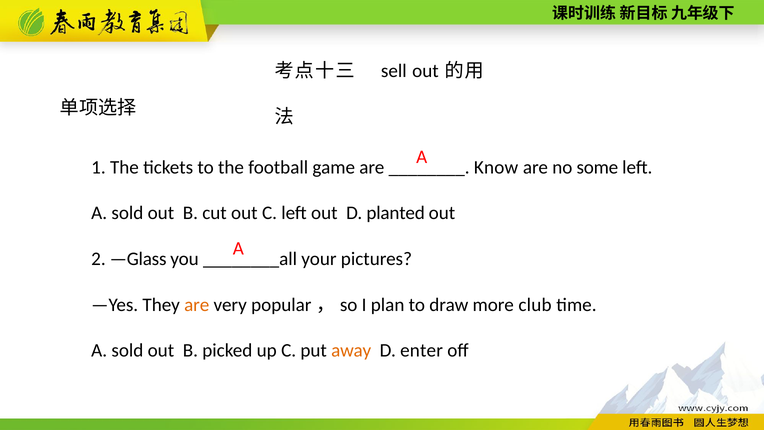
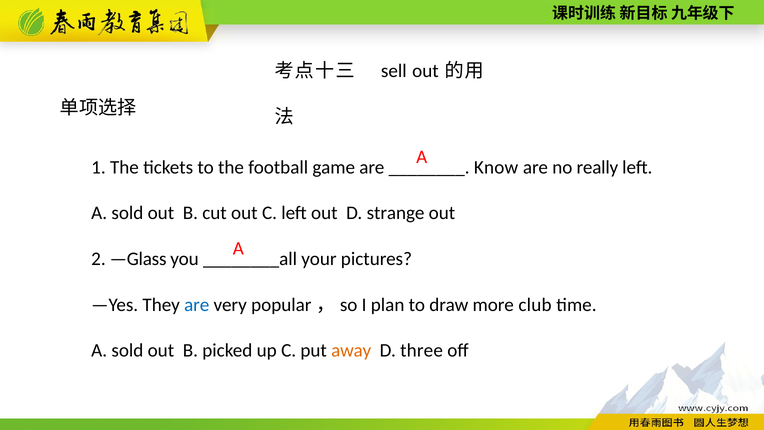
some: some -> really (597, 167)
planted: planted -> strange (396, 213)
are colour: orange -> blue (197, 305)
enter: enter -> three (422, 350)
